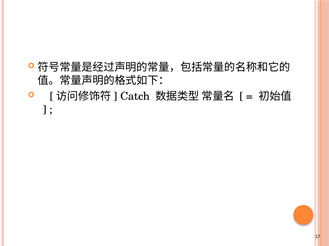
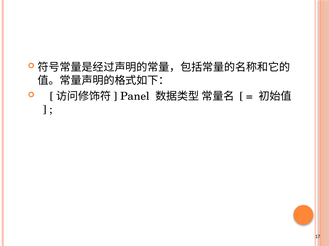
Catch: Catch -> Panel (135, 97)
